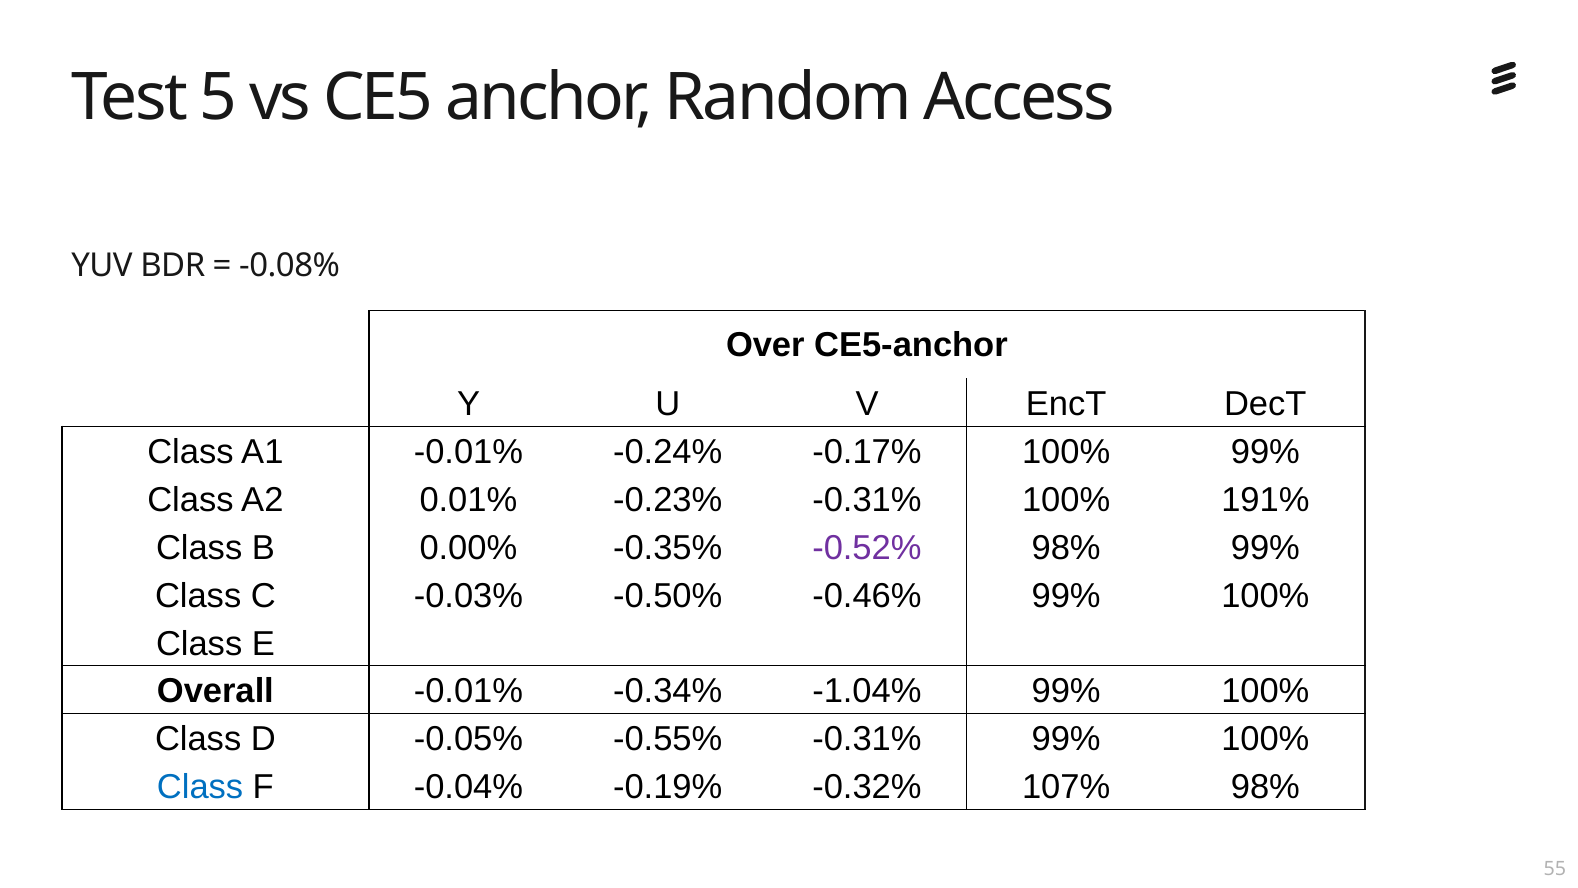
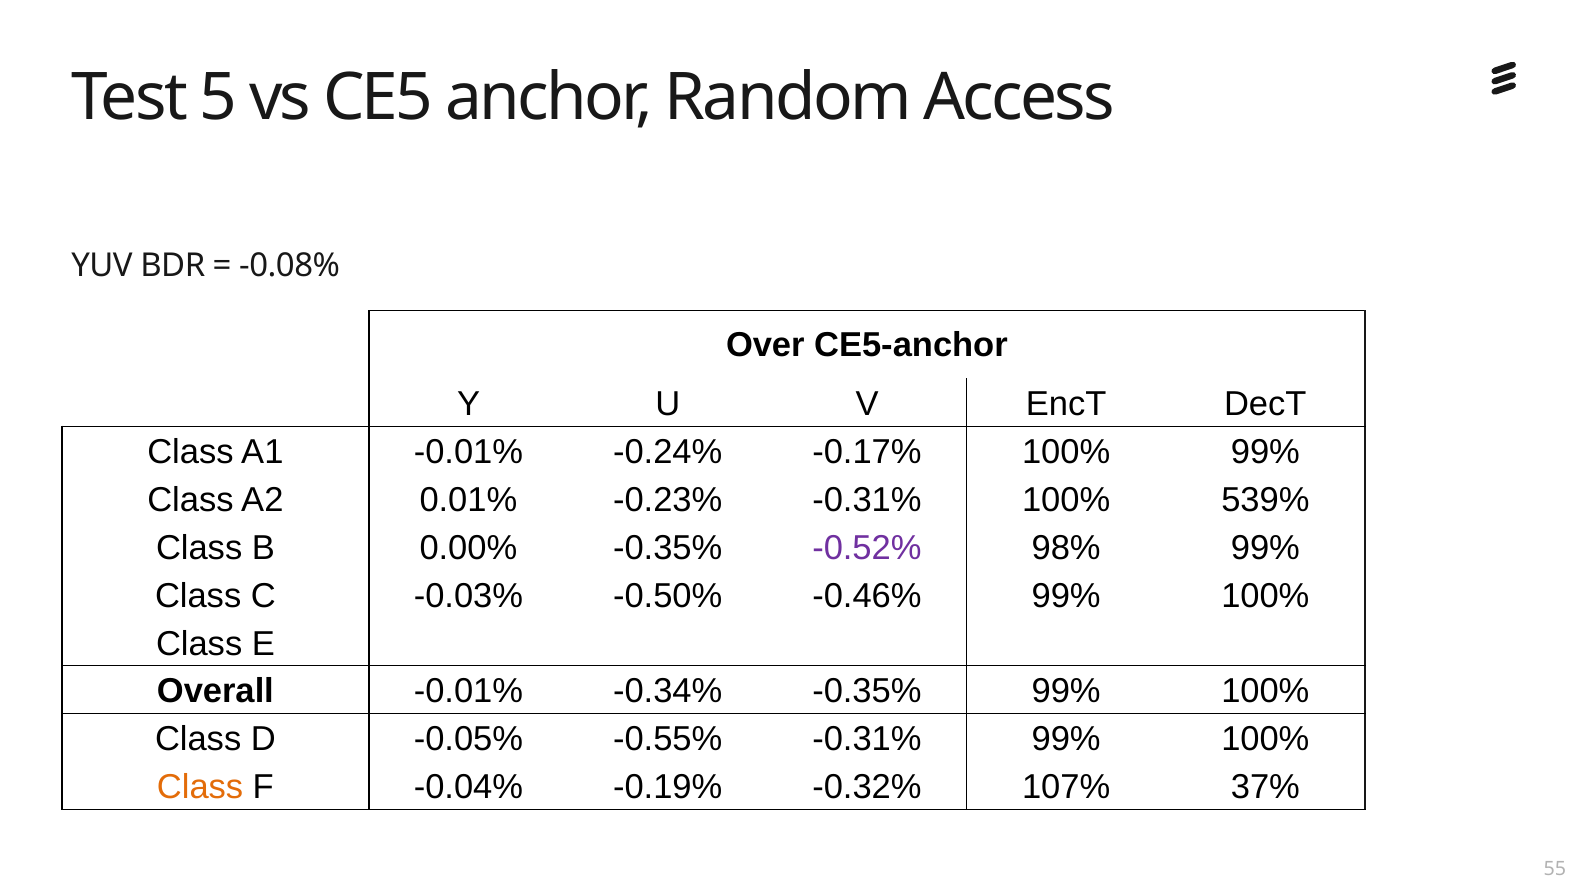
191%: 191% -> 539% (1265, 500)
-0.34% -1.04%: -1.04% -> -0.35% (867, 691)
Class colour: blue -> orange (200, 787)
107% 98%: 98% -> 37% (1265, 787)
